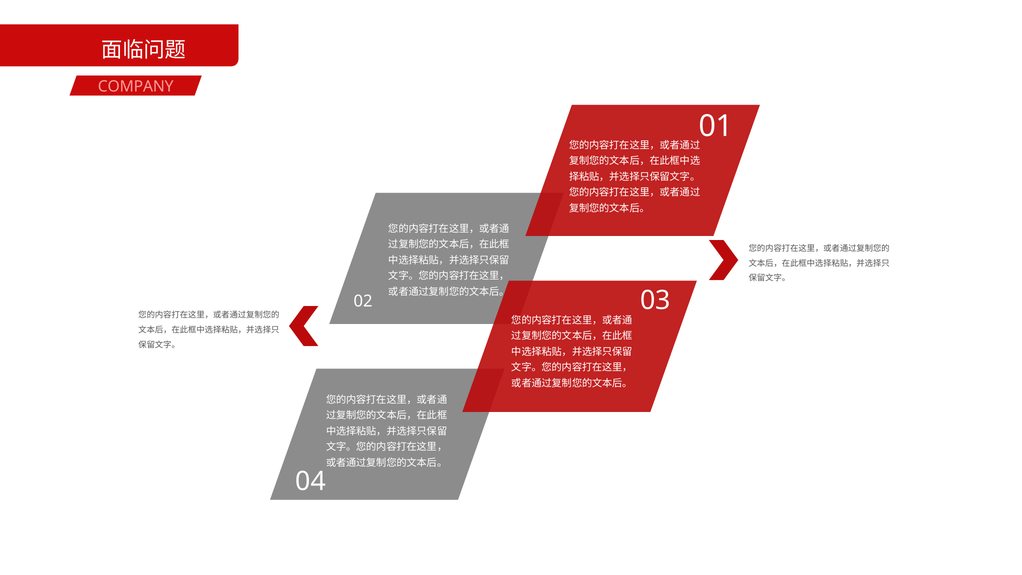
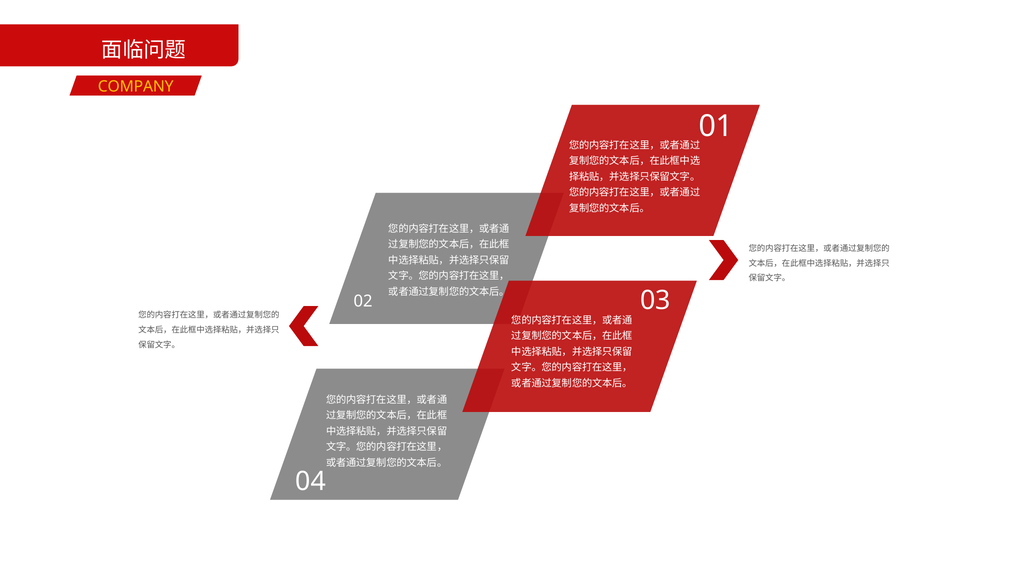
COMPANY colour: pink -> yellow (136, 87)
